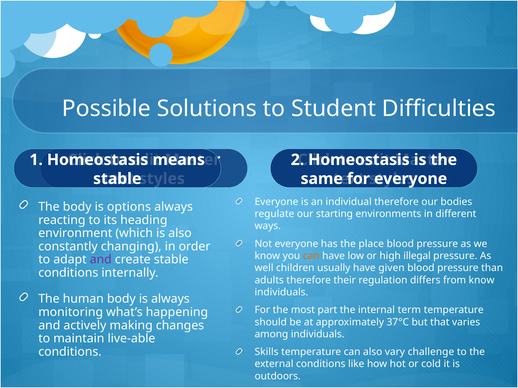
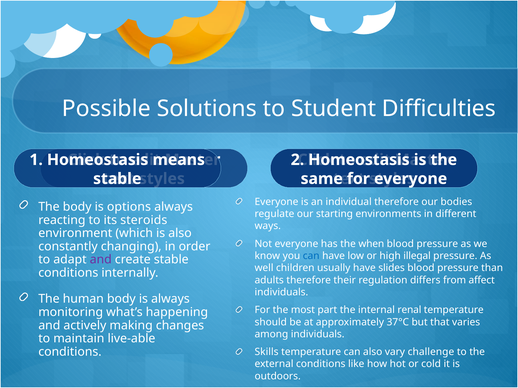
heading: heading -> steroids (144, 220)
place: place -> when (371, 244)
can colour: orange -> blue (311, 256)
given: given -> slides (392, 268)
from know: know -> affect (482, 280)
term: term -> renal (409, 310)
